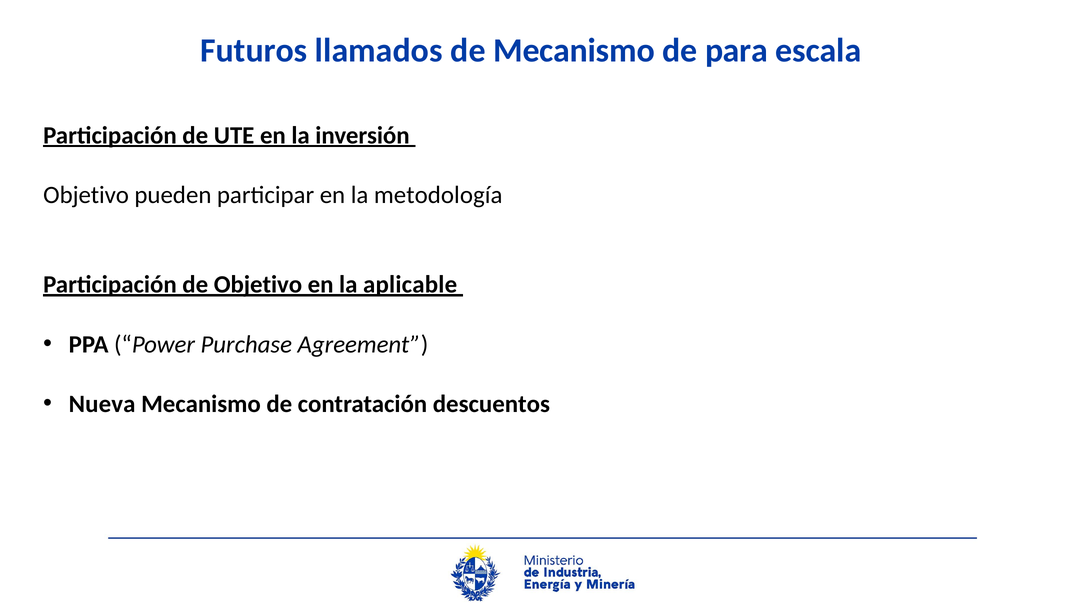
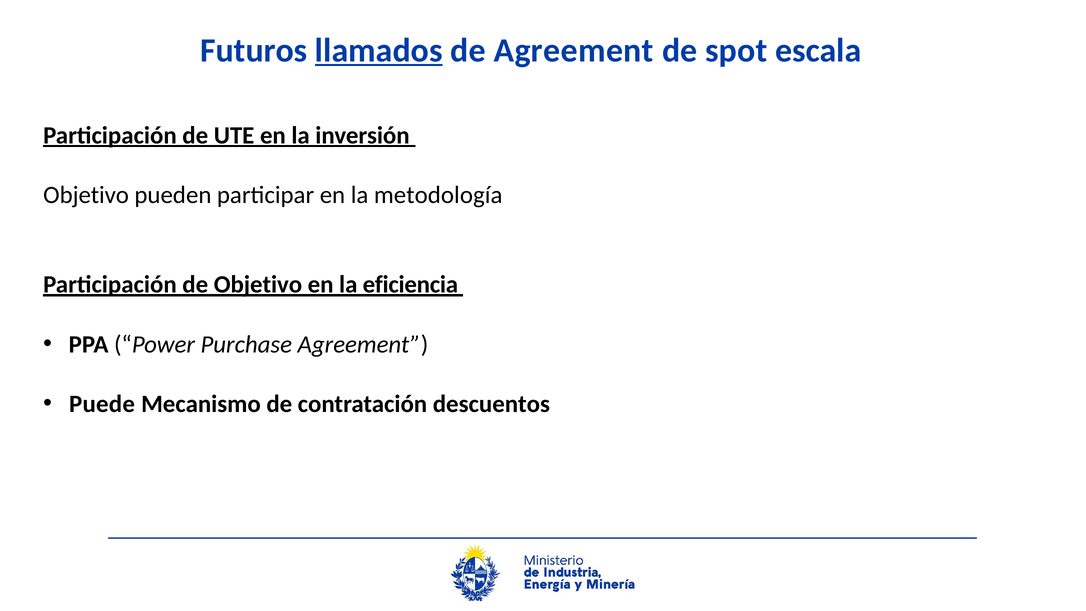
llamados underline: none -> present (379, 50)
de Mecanismo: Mecanismo -> Agreement (574, 50)
para: para -> spot (736, 50)
aplicable: aplicable -> eficiencia (410, 285)
Nueva: Nueva -> Puede (102, 404)
